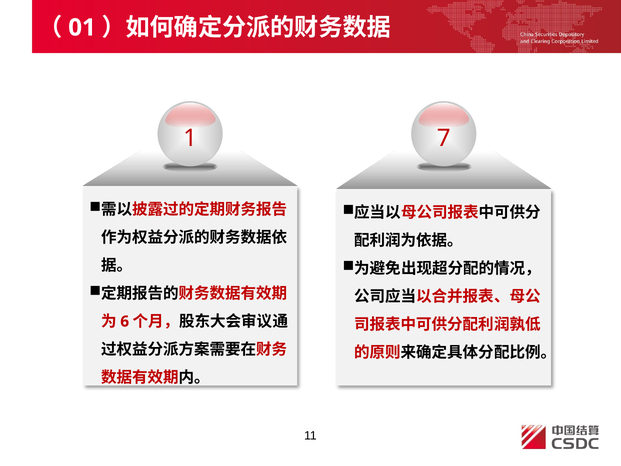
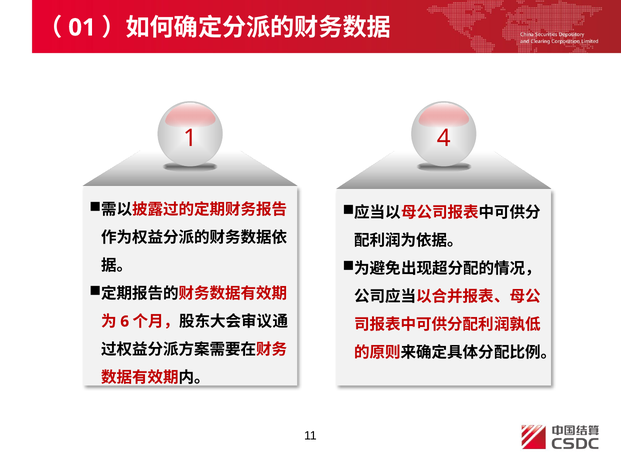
7: 7 -> 4 (444, 138)
